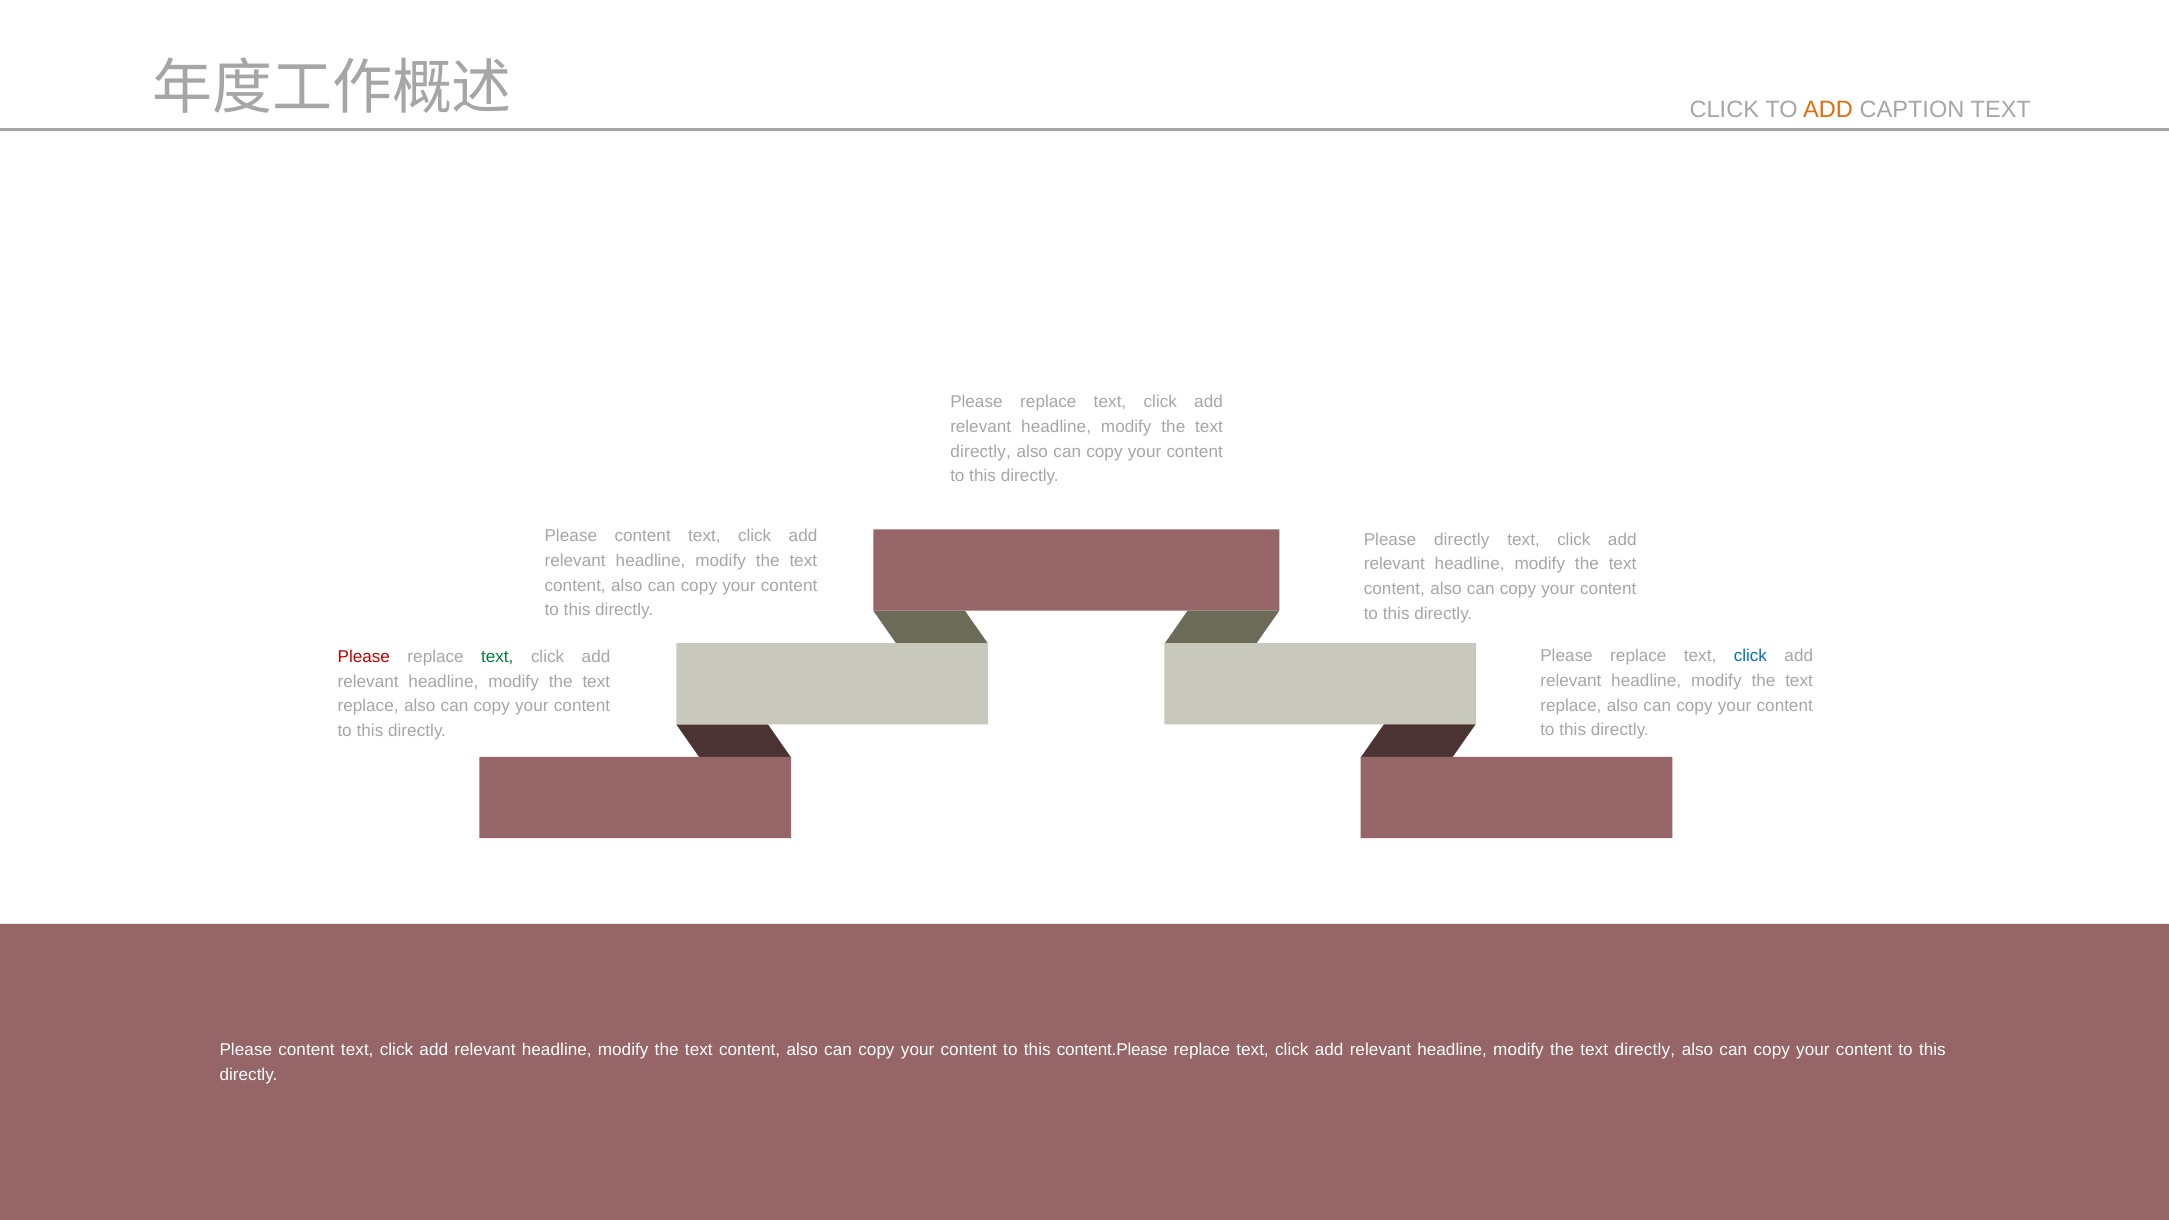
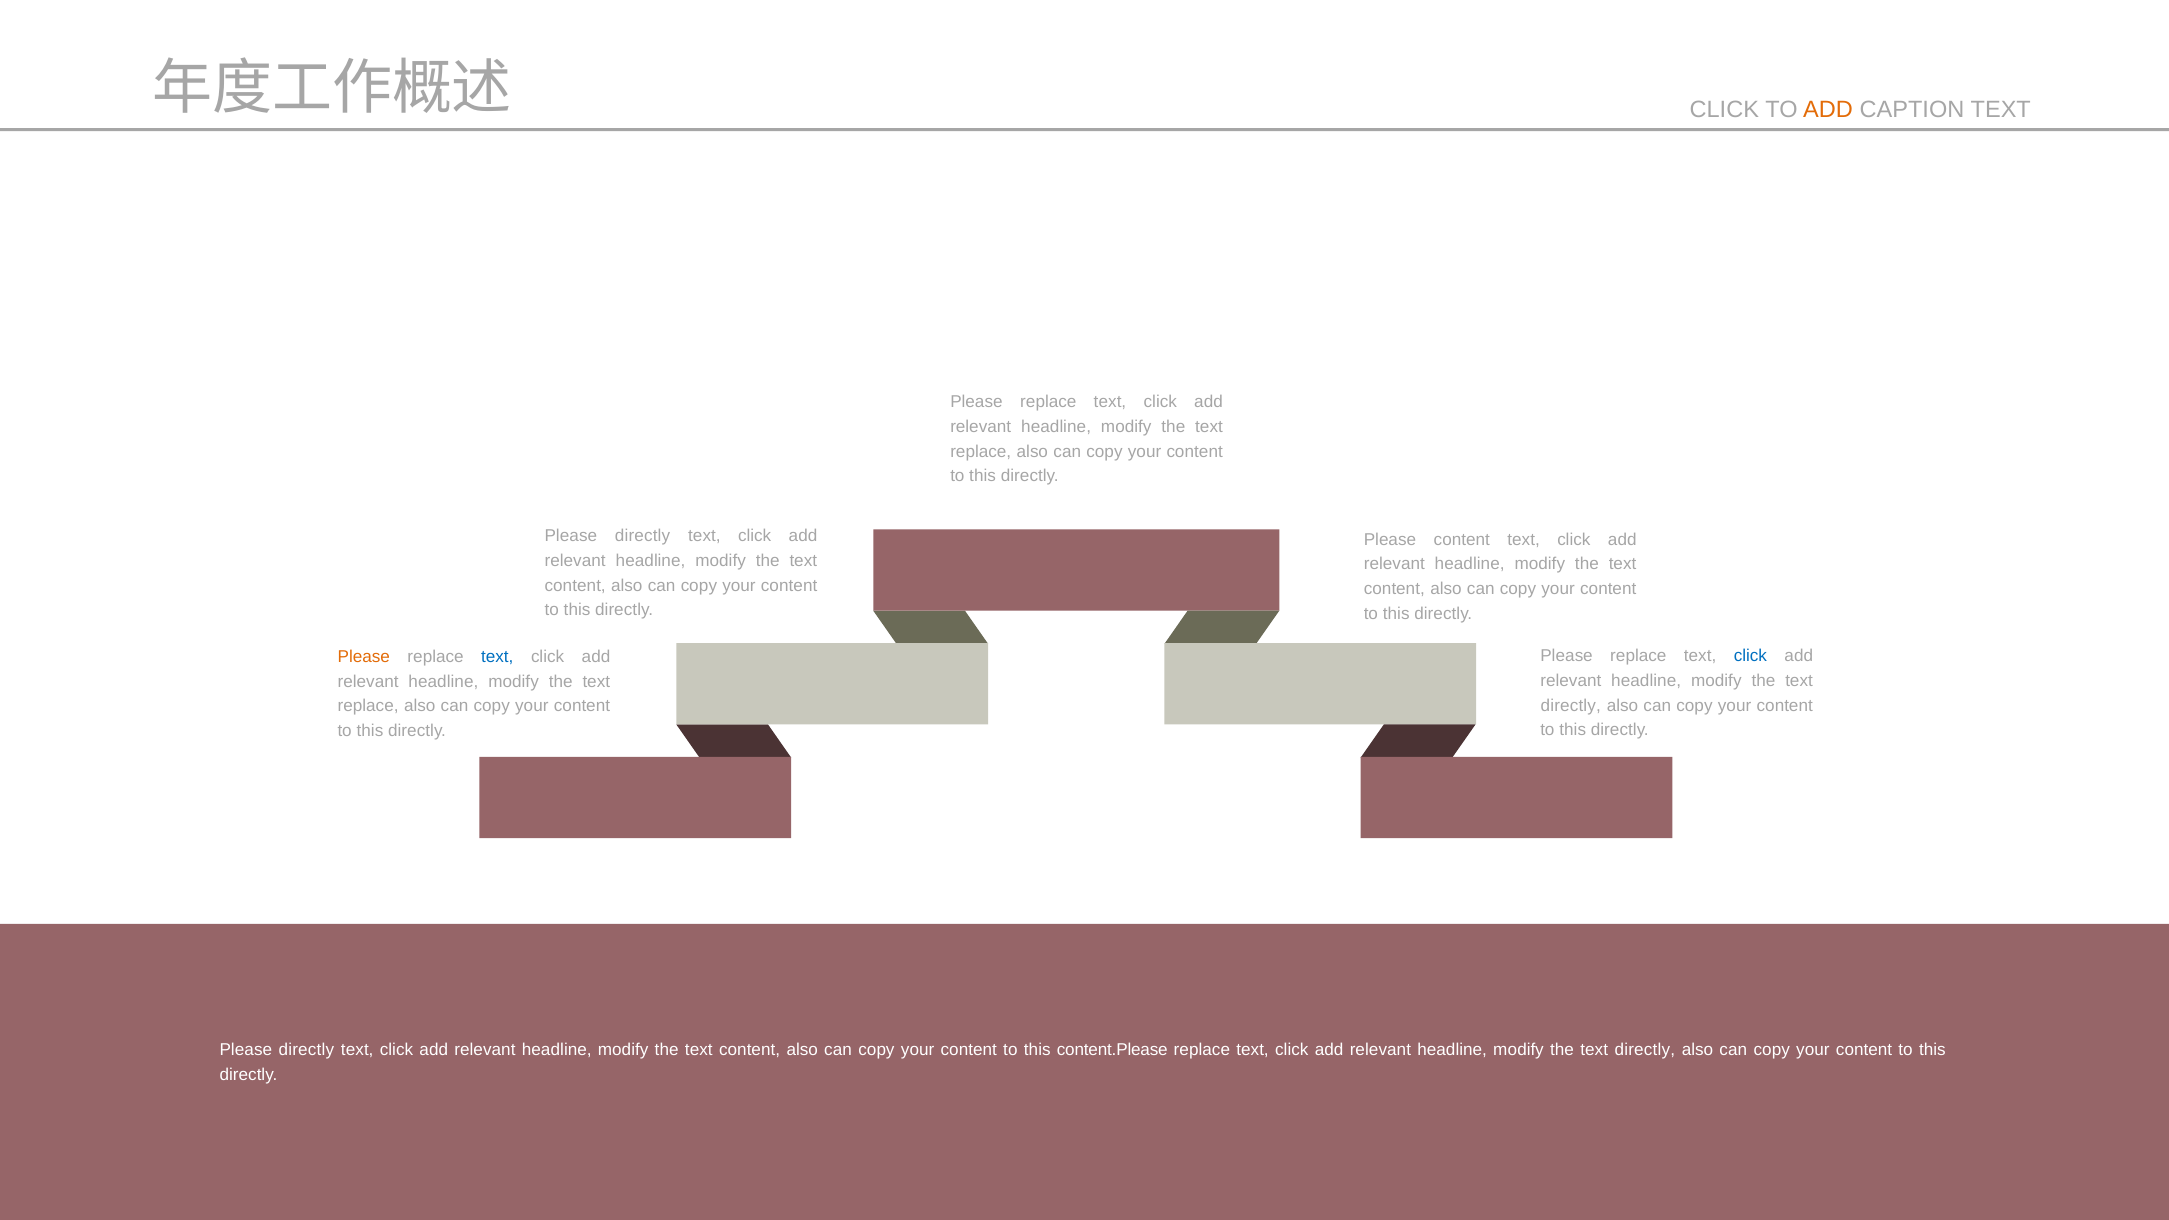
directly: directly -> replace (981, 451)
content: content -> directly (643, 536)
Please directly: directly -> content (1462, 540)
Please colour: red -> orange (364, 657)
text colour: green -> blue (497, 657)
replace: replace -> directly (1571, 705)
content: content -> directly (306, 1050)
